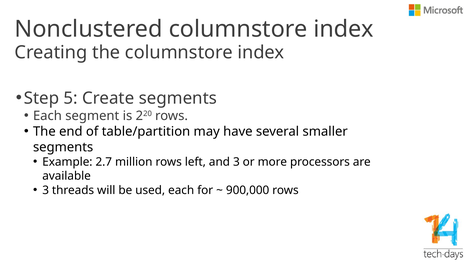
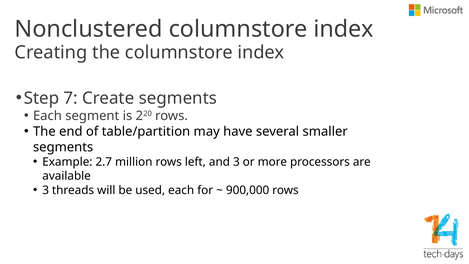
5: 5 -> 7 (71, 98)
